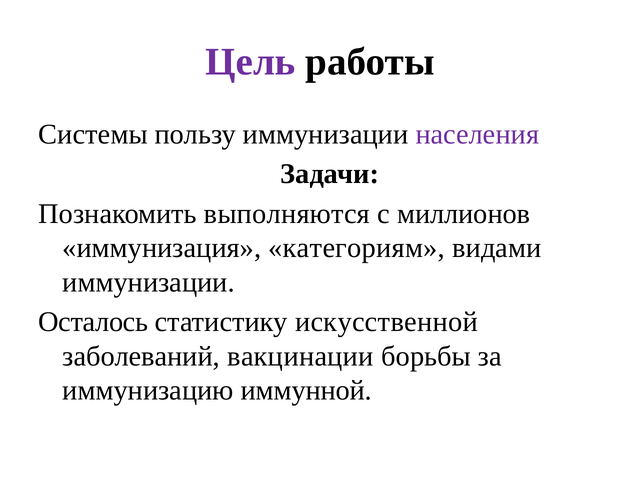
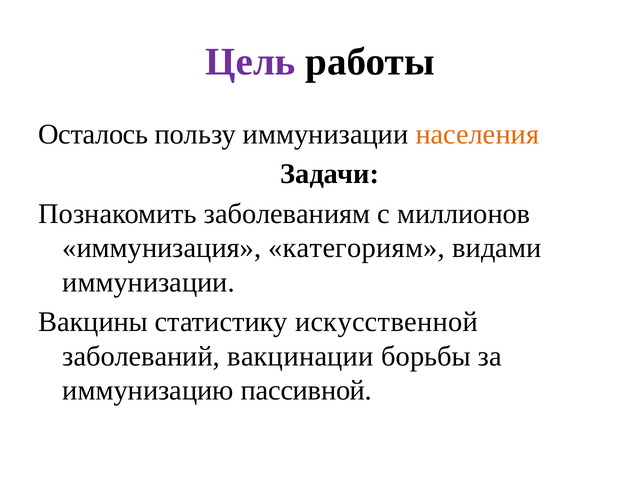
Системы: Системы -> Осталось (93, 134)
населения colour: purple -> orange (477, 134)
выполняются: выполняются -> заболеваниям (287, 214)
Осталось: Осталось -> Вакцины (93, 322)
иммунной: иммунной -> пассивной (306, 390)
